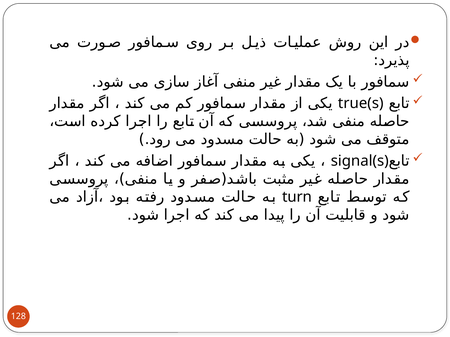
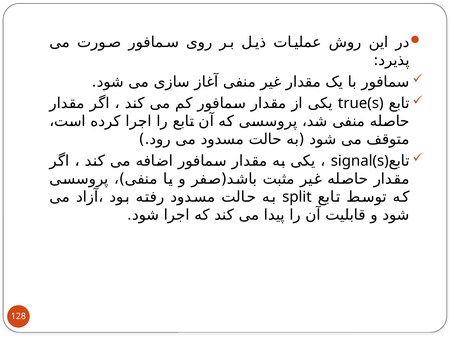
turn: turn -> split (297, 197)
